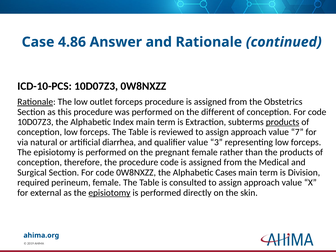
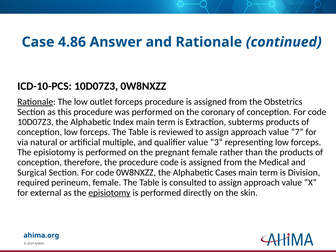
different: different -> coronary (218, 112)
products underline: present -> none (283, 122)
diarrhea: diarrhea -> multiple (119, 142)
